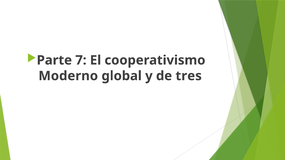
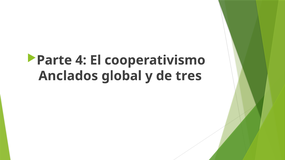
7: 7 -> 4 (81, 60)
Moderno: Moderno -> Anclados (68, 76)
